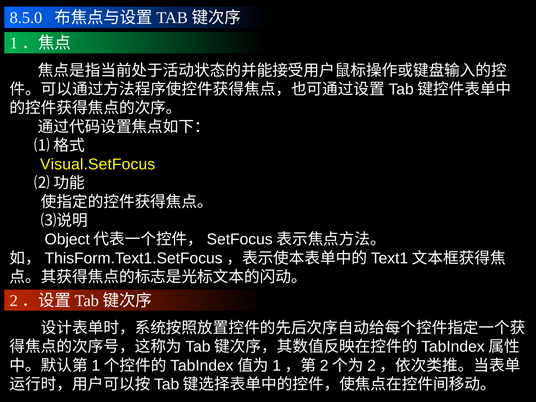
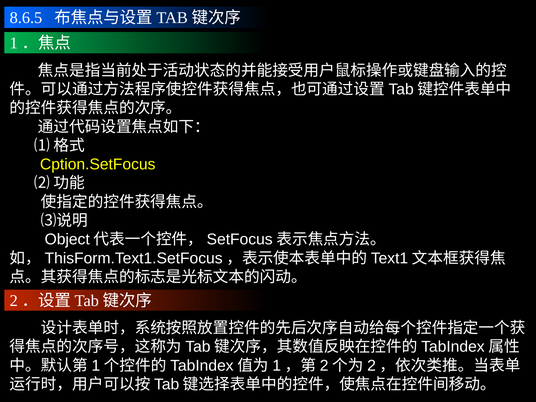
8.5.0: 8.5.0 -> 8.6.5 (26, 18)
Visual.SetFocus: Visual.SetFocus -> Cption.SetFocus (98, 164)
